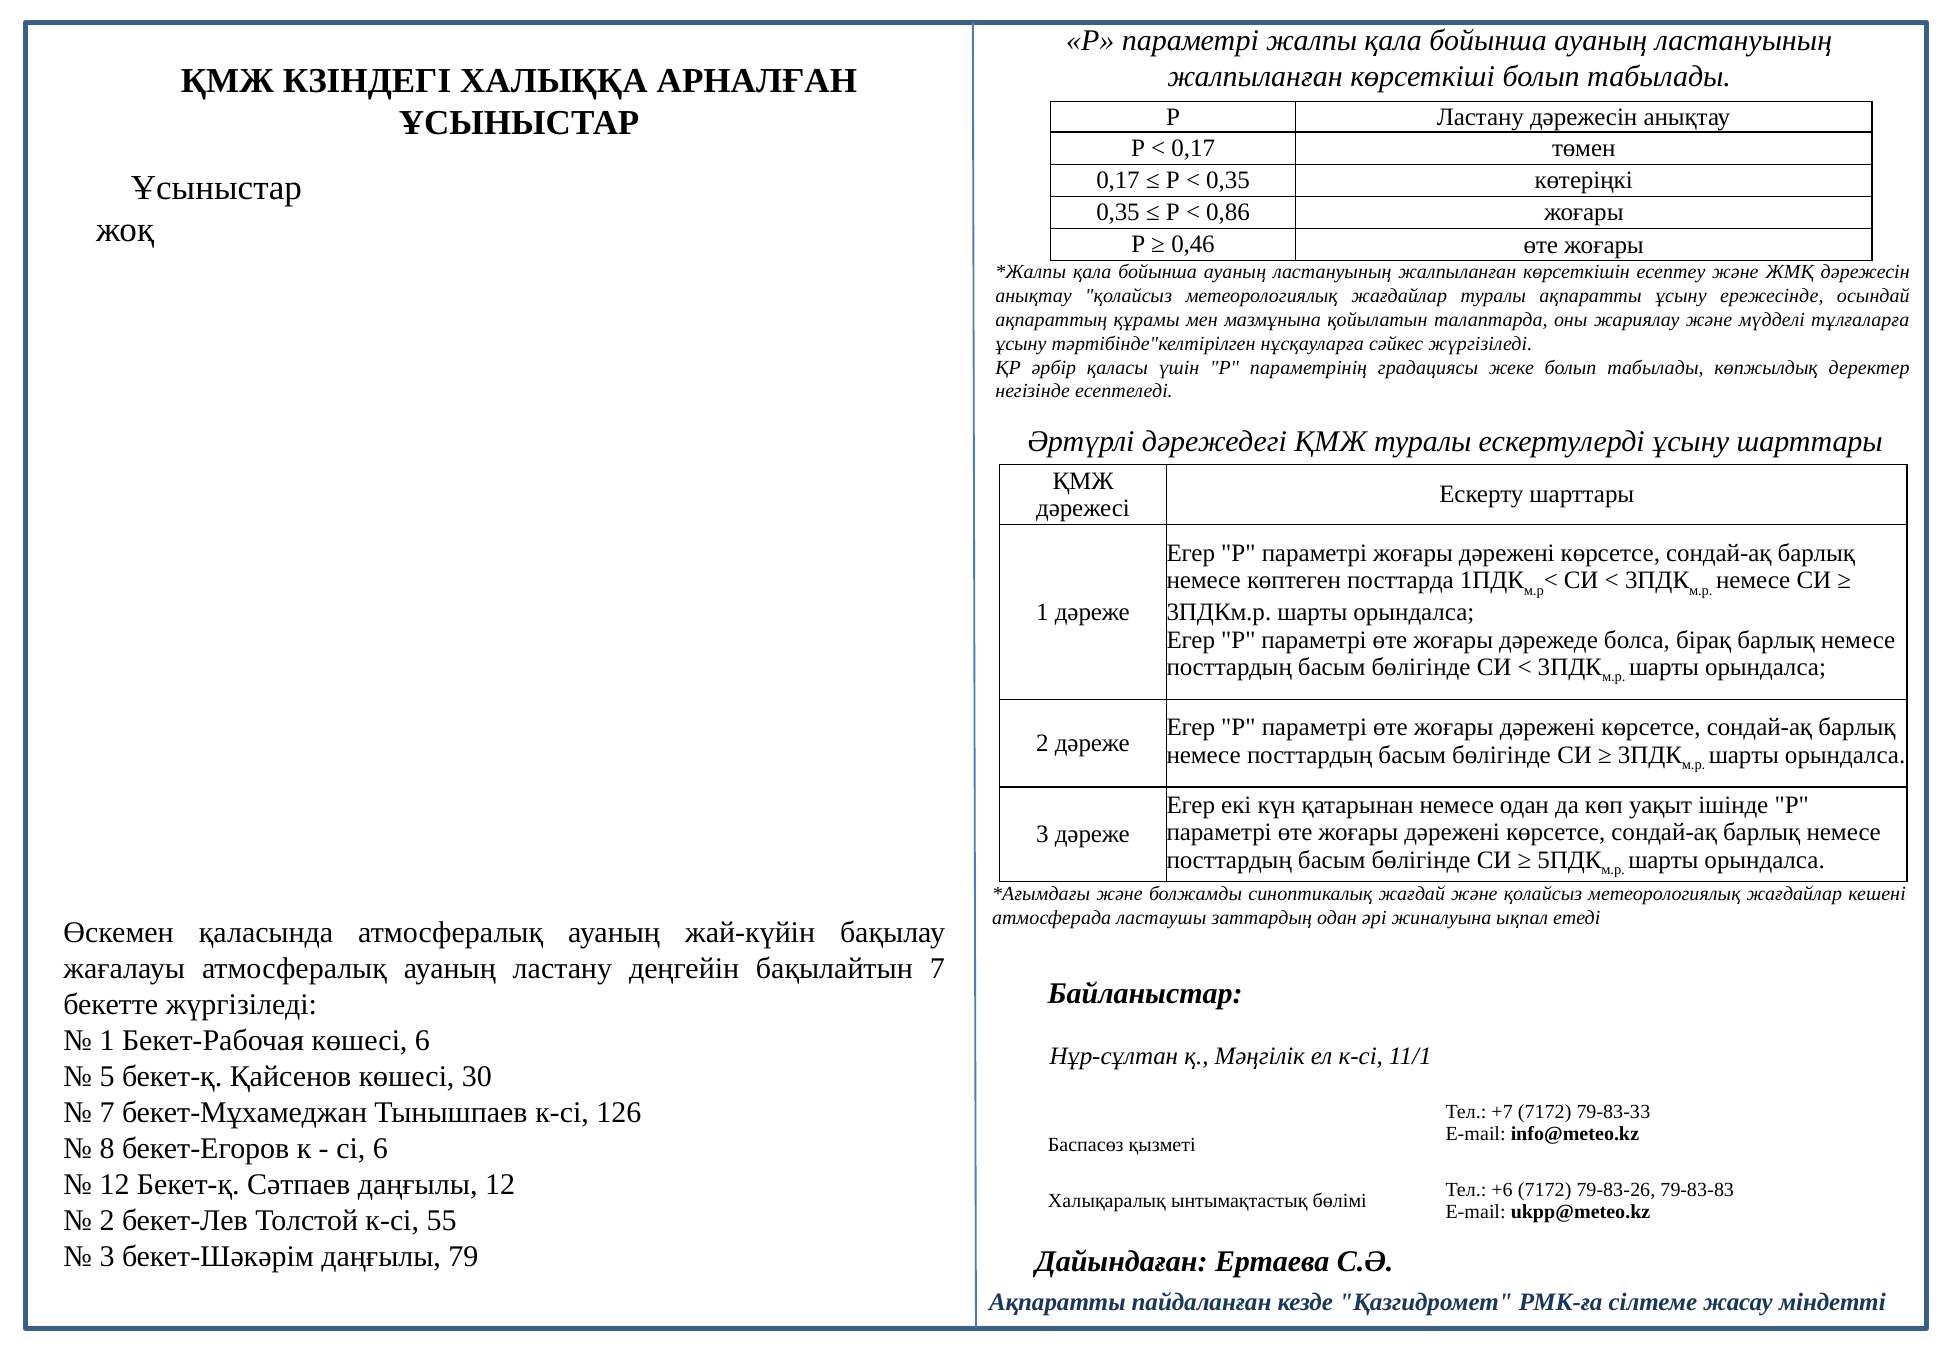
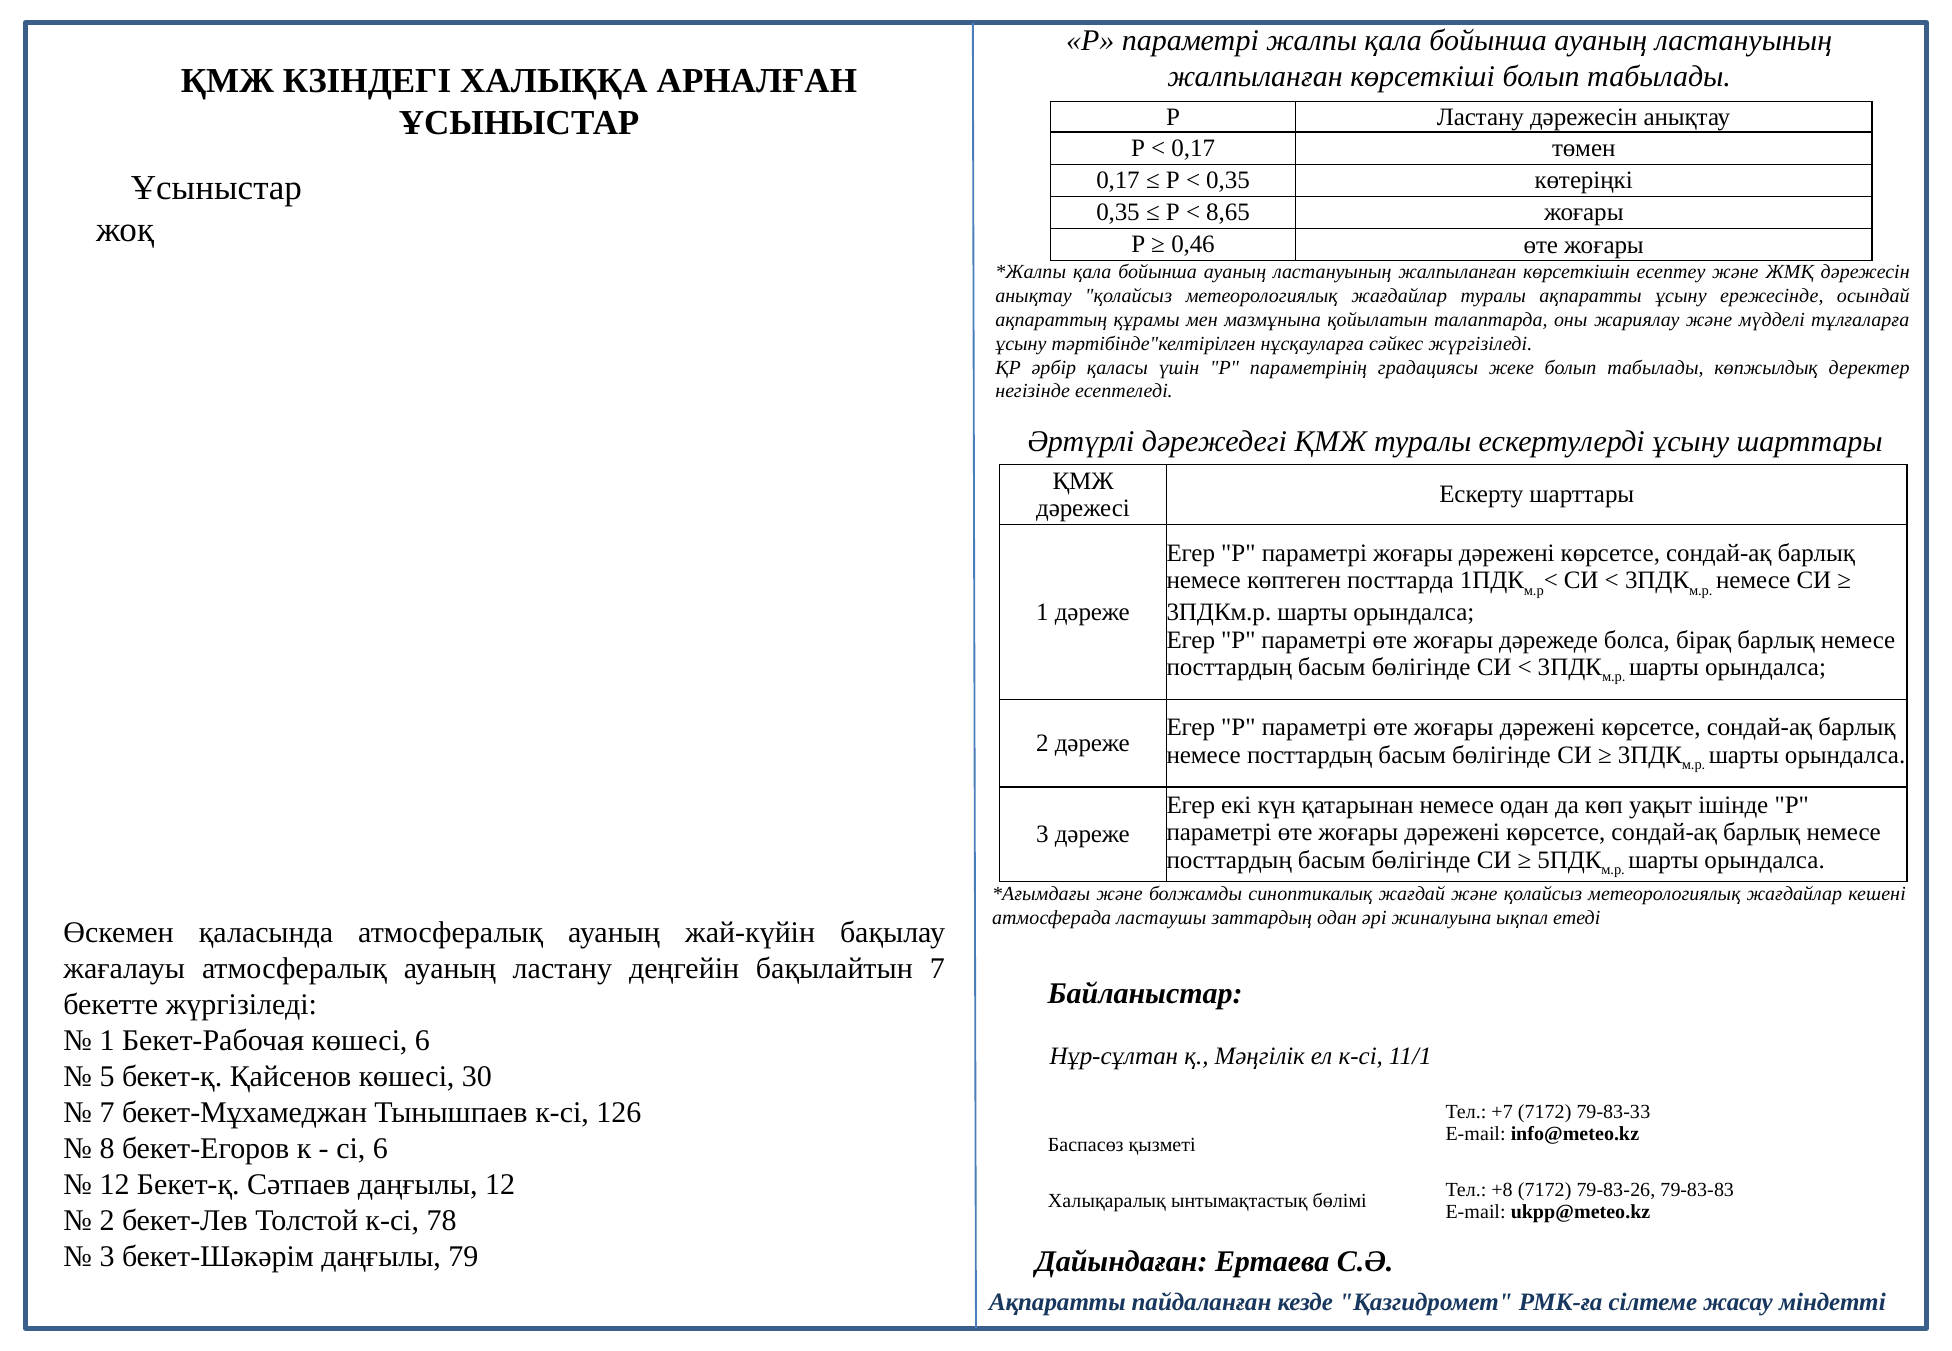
0,86: 0,86 -> 8,65 (1228, 212)
+6: +6 -> +8 (1502, 1190)
55: 55 -> 78 (442, 1221)
